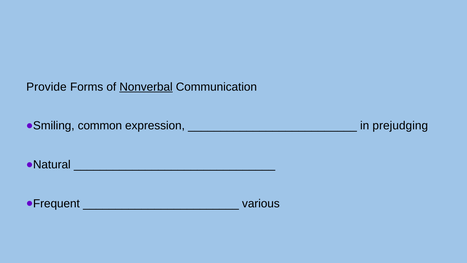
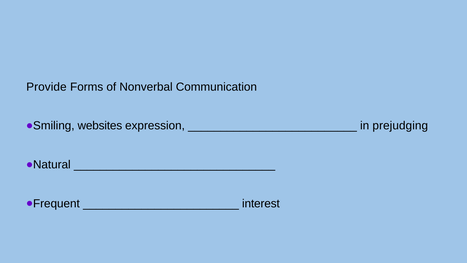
Nonverbal underline: present -> none (146, 87)
common: common -> websites (100, 126)
various: various -> interest (261, 203)
